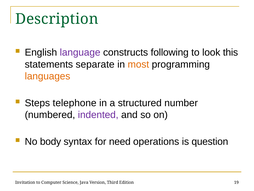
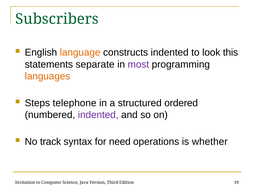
Description: Description -> Subscribers (57, 19)
language colour: purple -> orange (80, 52)
constructs following: following -> indented (170, 52)
most colour: orange -> purple (138, 64)
number: number -> ordered (181, 103)
body: body -> track (51, 141)
question: question -> whether (210, 141)
